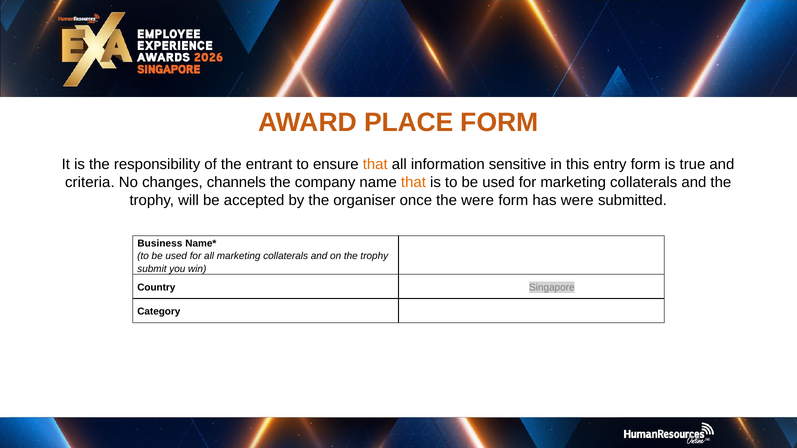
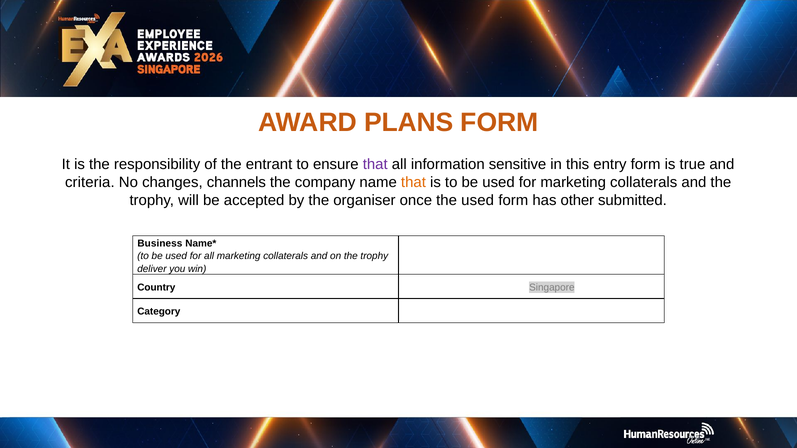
PLACE: PLACE -> PLANS (409, 122)
that colour: orange -> purple (375, 164)
the were: were -> used (478, 200)
has were: were -> other (577, 200)
submit: submit -> deliver (152, 269)
